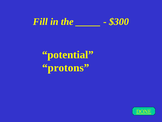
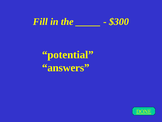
protons: protons -> answers (66, 67)
